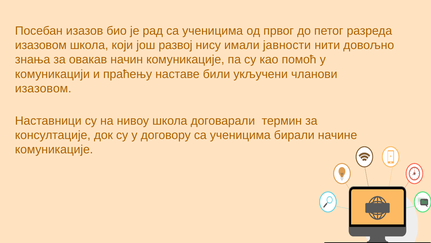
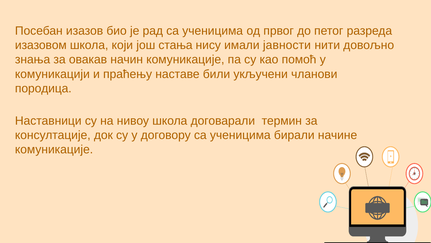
развој: развој -> стања (176, 45)
изазовом: изазовом -> породица (43, 88)
